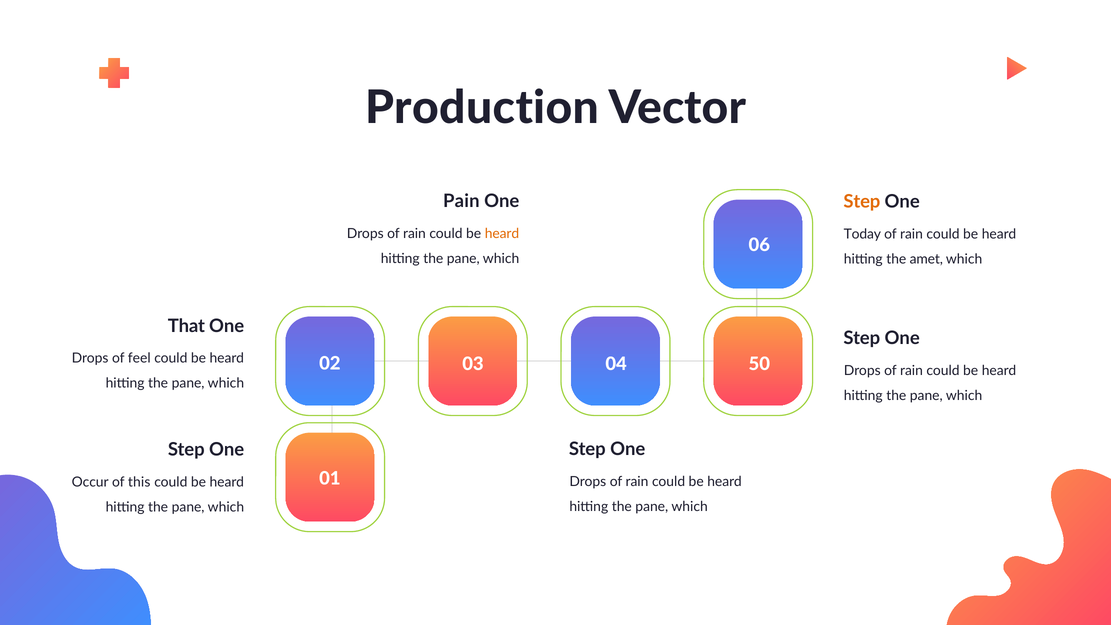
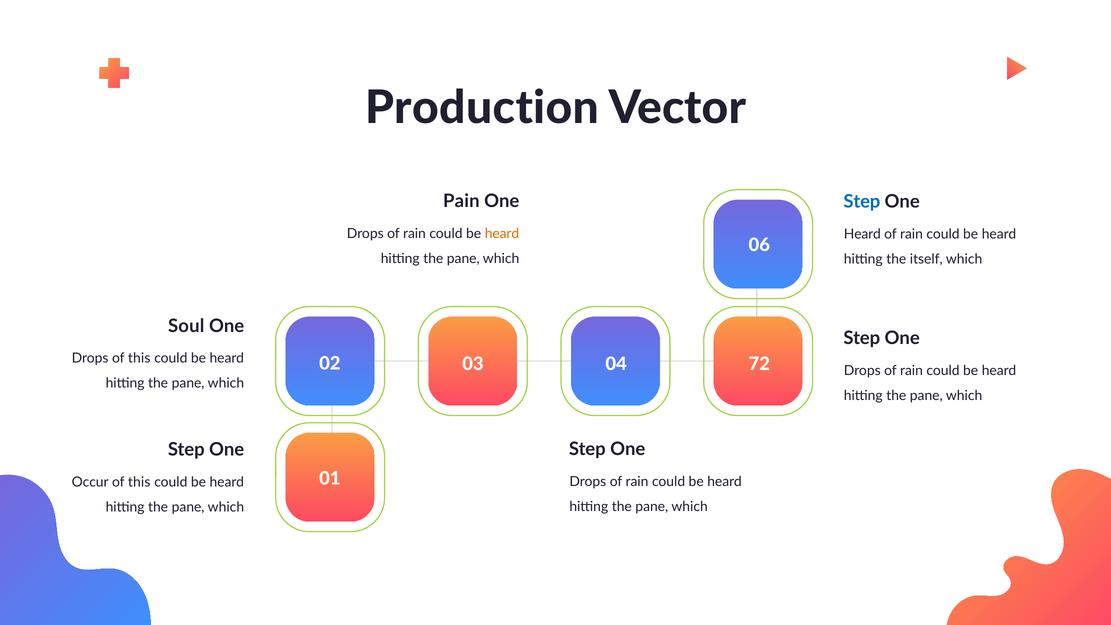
Step colour: orange -> blue (862, 202)
Today: Today -> Heard (862, 234)
amet: amet -> itself (926, 259)
That: That -> Soul (186, 326)
Drops of feel: feel -> this (139, 358)
50: 50 -> 72 (759, 364)
